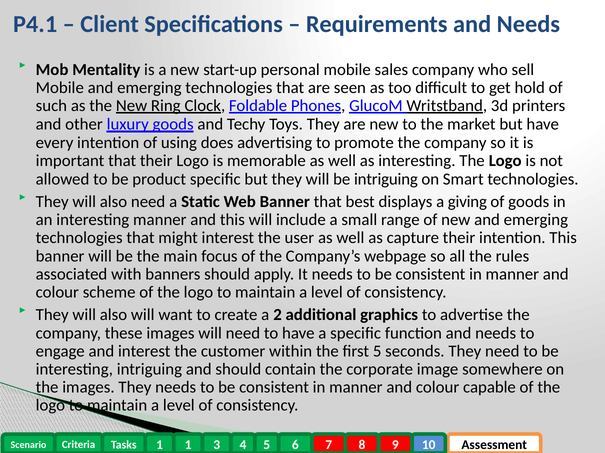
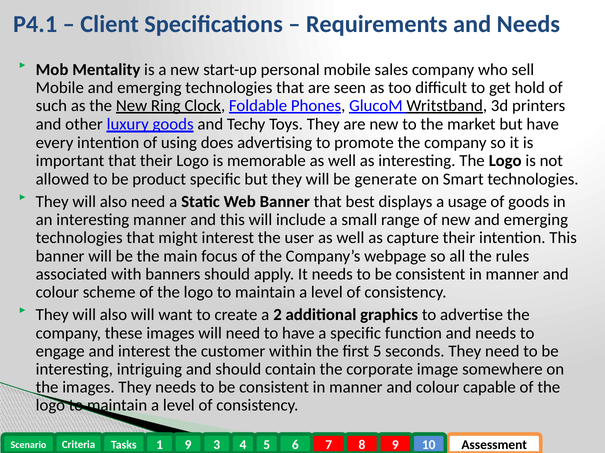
be intriguing: intriguing -> generate (386, 179)
giving: giving -> usage (467, 202)
1: 1 -> 9 (188, 446)
